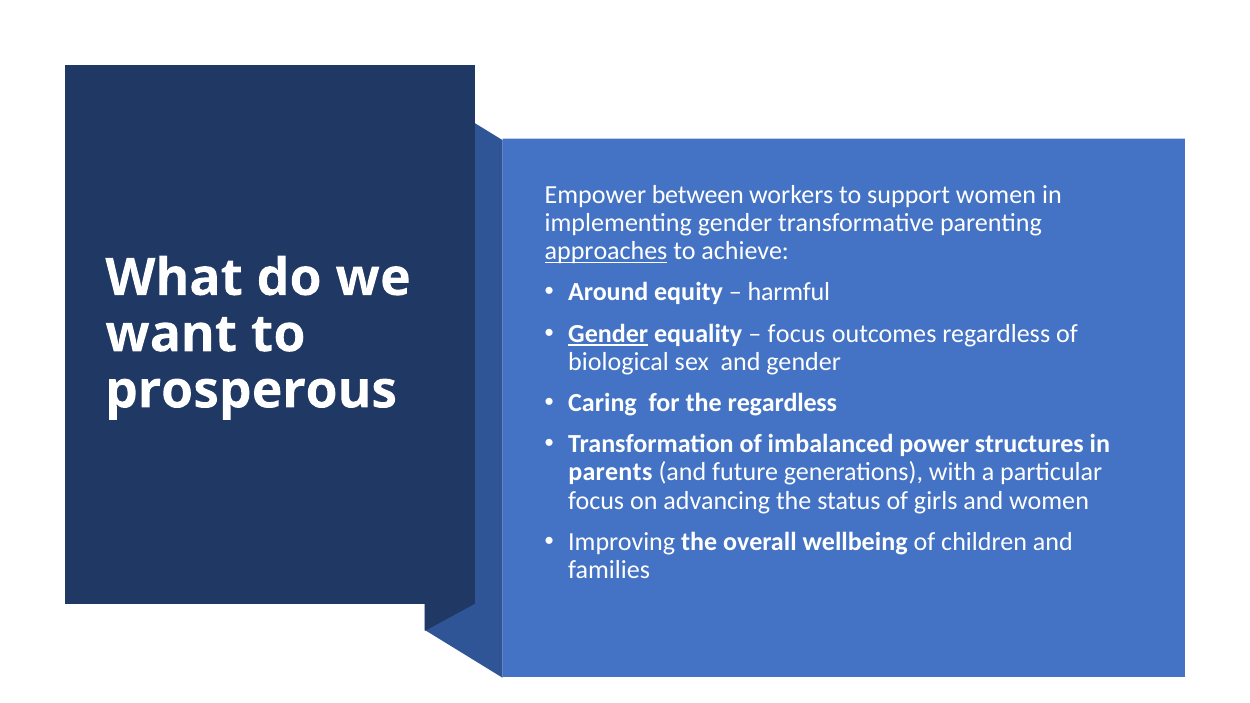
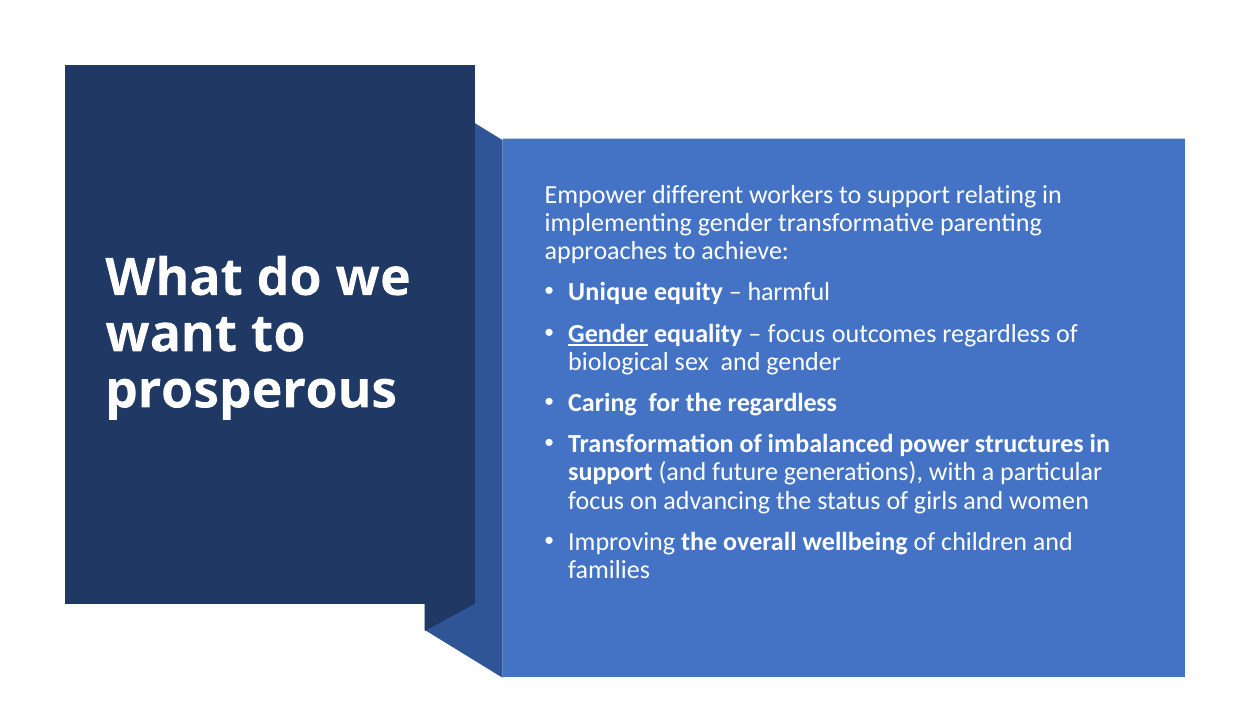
between: between -> different (698, 195)
support women: women -> relating (996, 195)
approaches underline: present -> none (606, 251)
Around: Around -> Unique (608, 292)
parents: parents -> support (610, 472)
